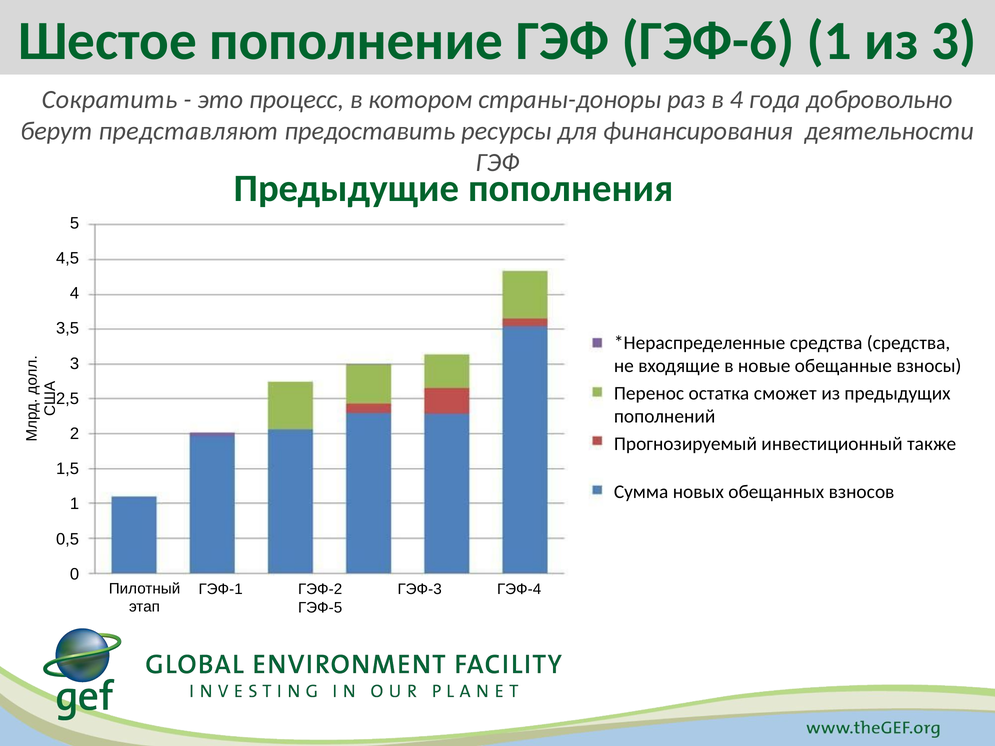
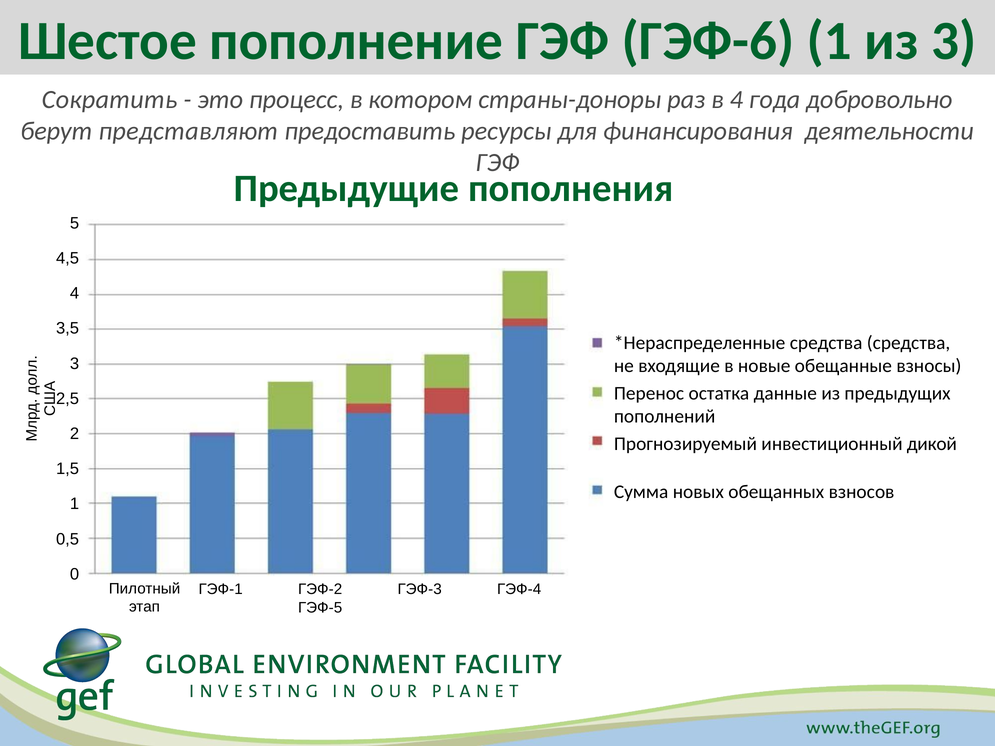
сможет: сможет -> данные (785, 393)
также: также -> дикой (932, 444)
